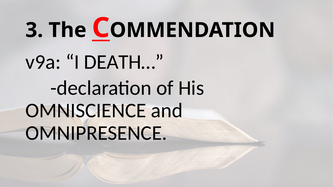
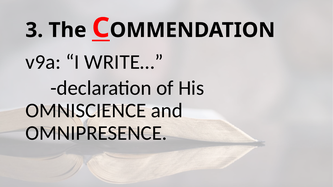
DEATH…: DEATH… -> WRITE… (124, 62)
